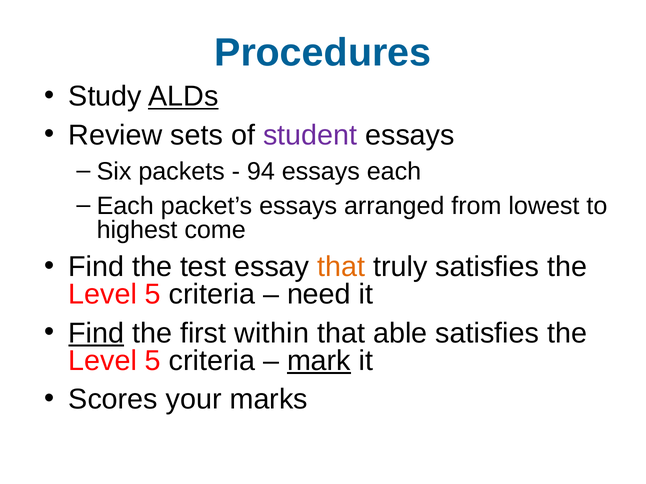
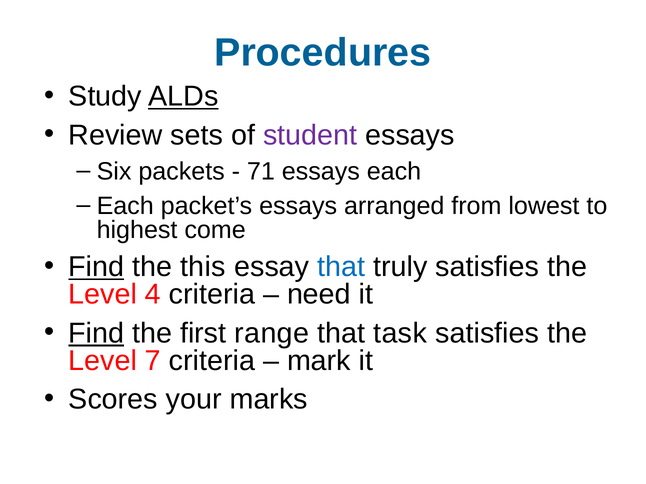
94: 94 -> 71 (261, 172)
Find underline: none -> present (96, 267)
test: test -> this (203, 267)
that colour: orange -> blue (341, 267)
5: 5 -> 4 (153, 295)
within: within -> range (272, 333)
able: able -> task (400, 333)
5: 5 -> 7 (153, 361)
mark underline: present -> none (319, 361)
